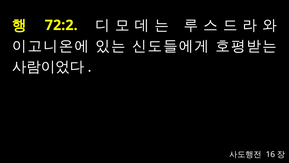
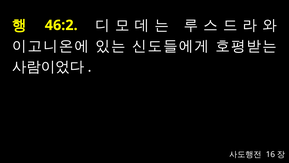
72:2: 72:2 -> 46:2 (61, 25)
